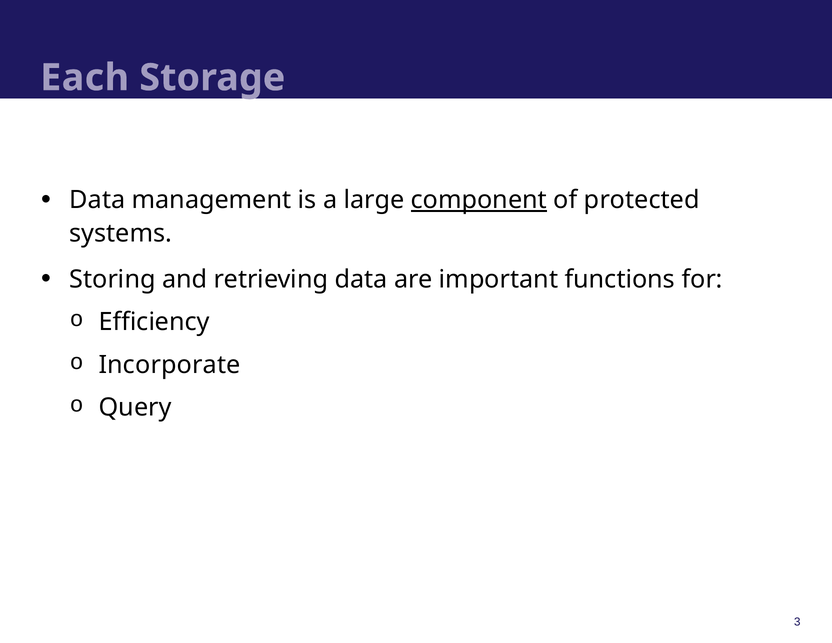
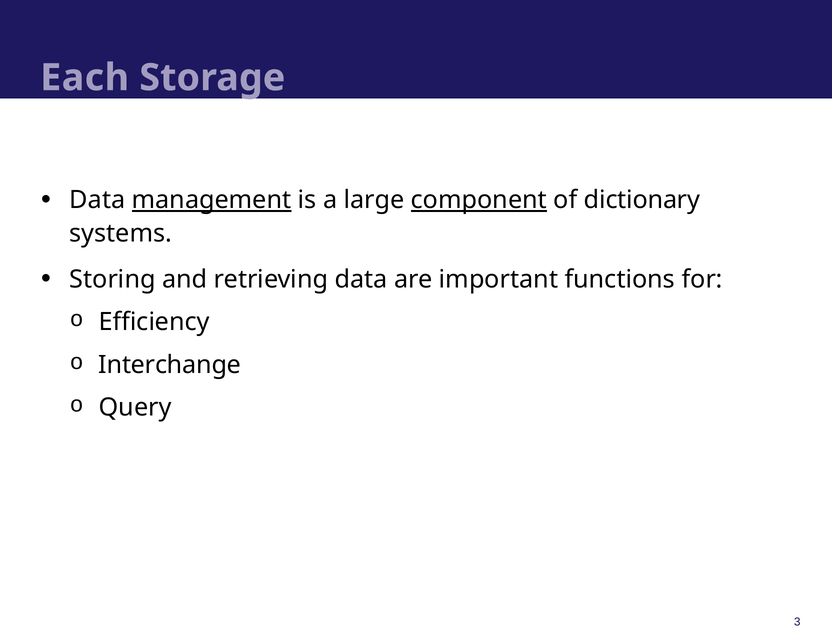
management underline: none -> present (212, 200)
protected: protected -> dictionary (642, 200)
Incorporate: Incorporate -> Interchange (170, 365)
